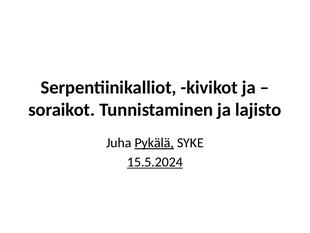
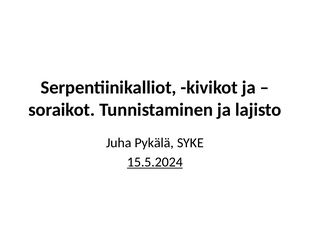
Pykälä underline: present -> none (154, 143)
